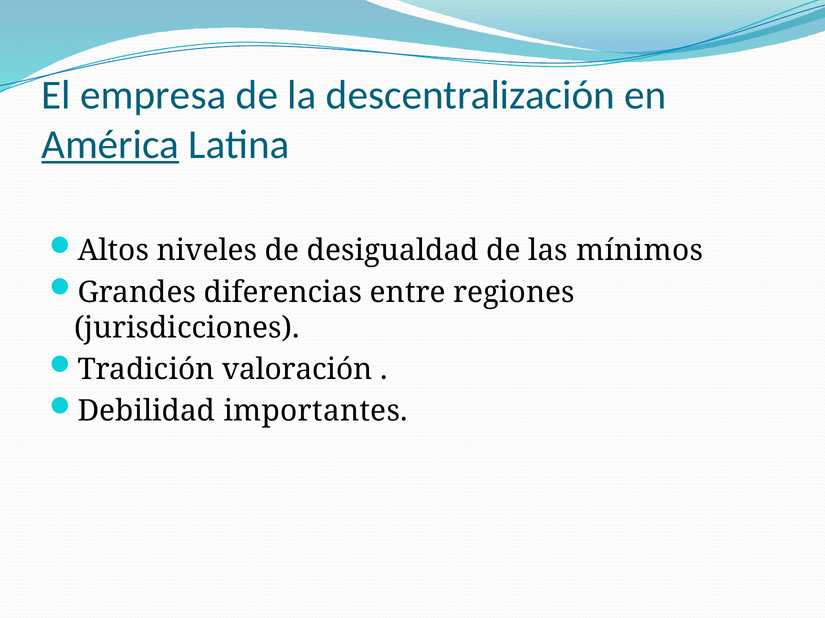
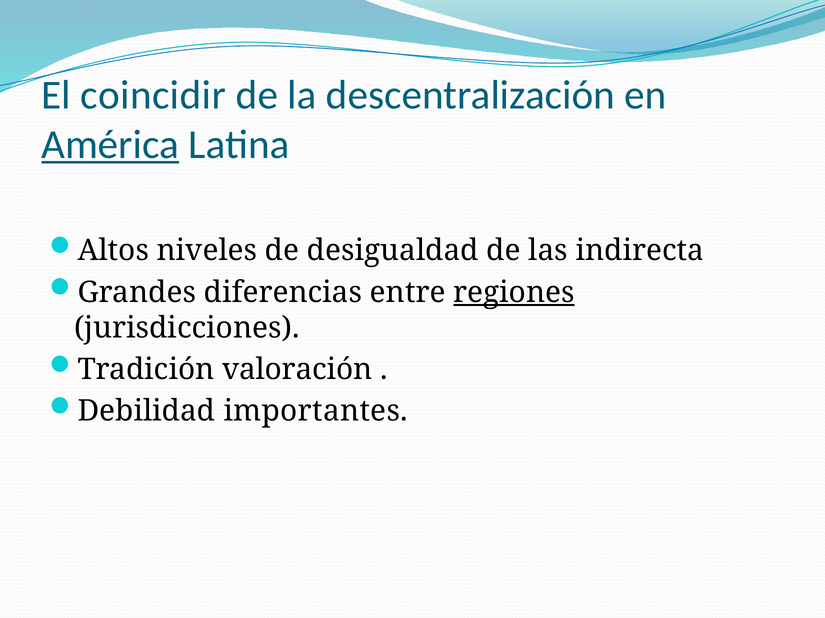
empresa: empresa -> coincidir (153, 95)
mínimos: mínimos -> indirecta (640, 251)
regiones underline: none -> present (514, 293)
